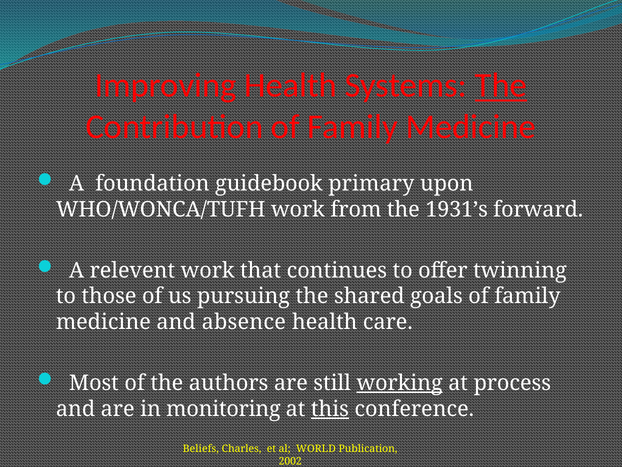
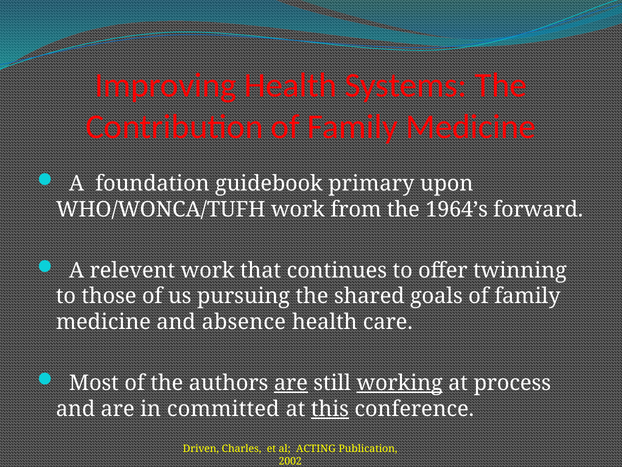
The underline: present -> none (501, 85)
1931’s: 1931’s -> 1964’s (457, 209)
are underline: none -> present (291, 383)
monitoring: monitoring -> committed (223, 409)
Beliefs: Beliefs -> Driven (201, 449)
WORLD: WORLD -> ACTING (316, 449)
